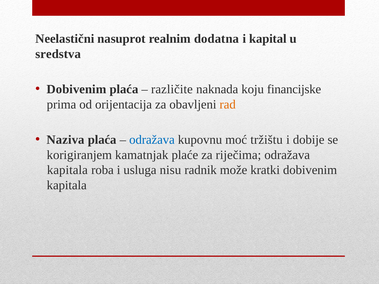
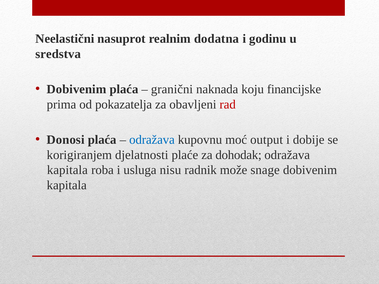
kapital: kapital -> godinu (268, 39)
različite: različite -> granični (172, 89)
orijentacija: orijentacija -> pokazatelja (124, 104)
rad colour: orange -> red (228, 104)
Naziva: Naziva -> Donosi (66, 140)
tržištu: tržištu -> output (267, 140)
kamatnjak: kamatnjak -> djelatnosti (142, 155)
riječima: riječima -> dohodak (239, 155)
kratki: kratki -> snage (265, 170)
